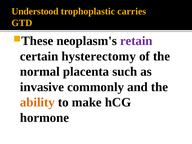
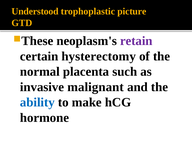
carries: carries -> picture (132, 11)
commonly: commonly -> malignant (96, 87)
ability colour: orange -> blue (37, 102)
